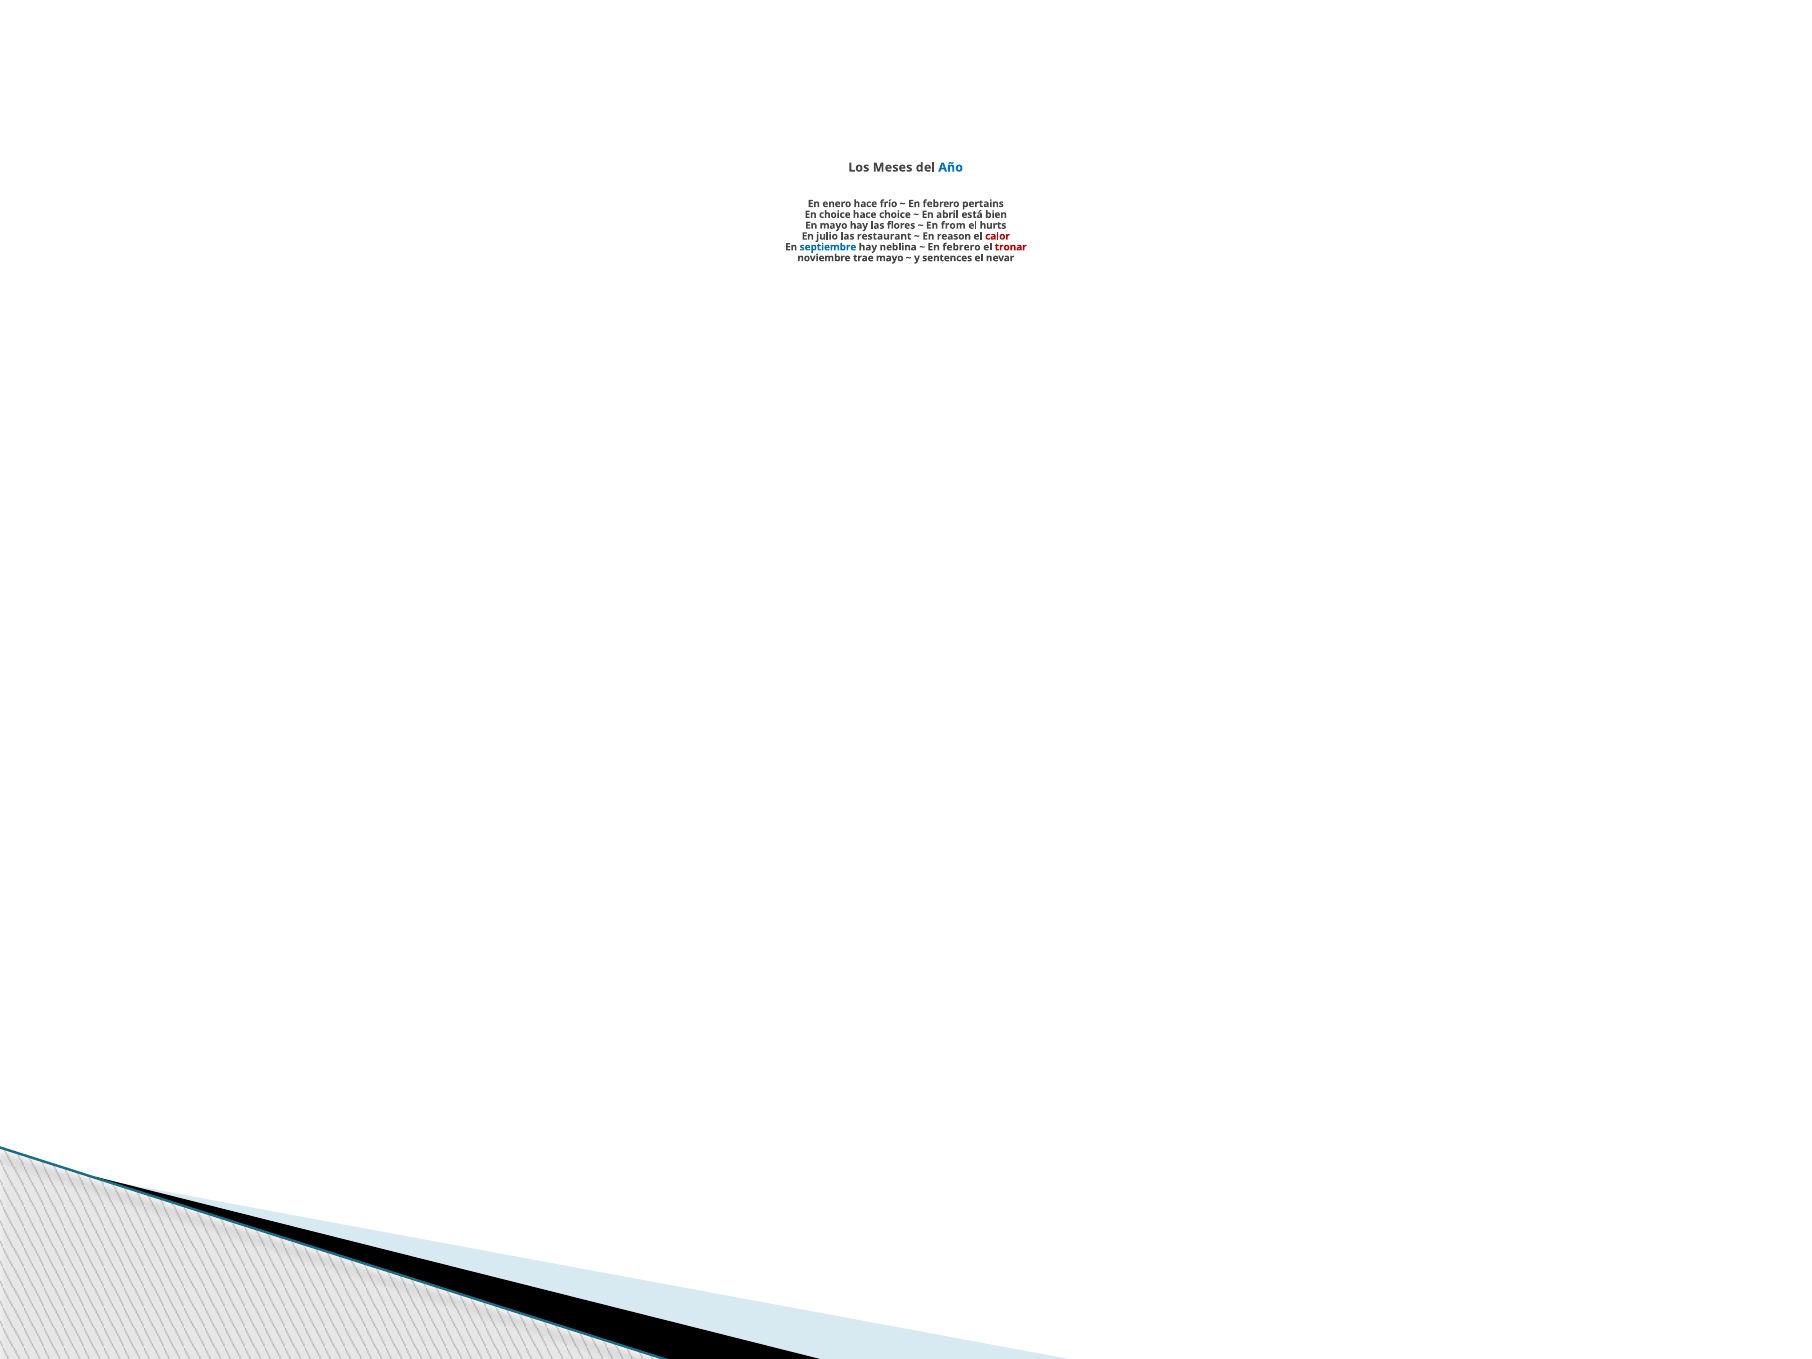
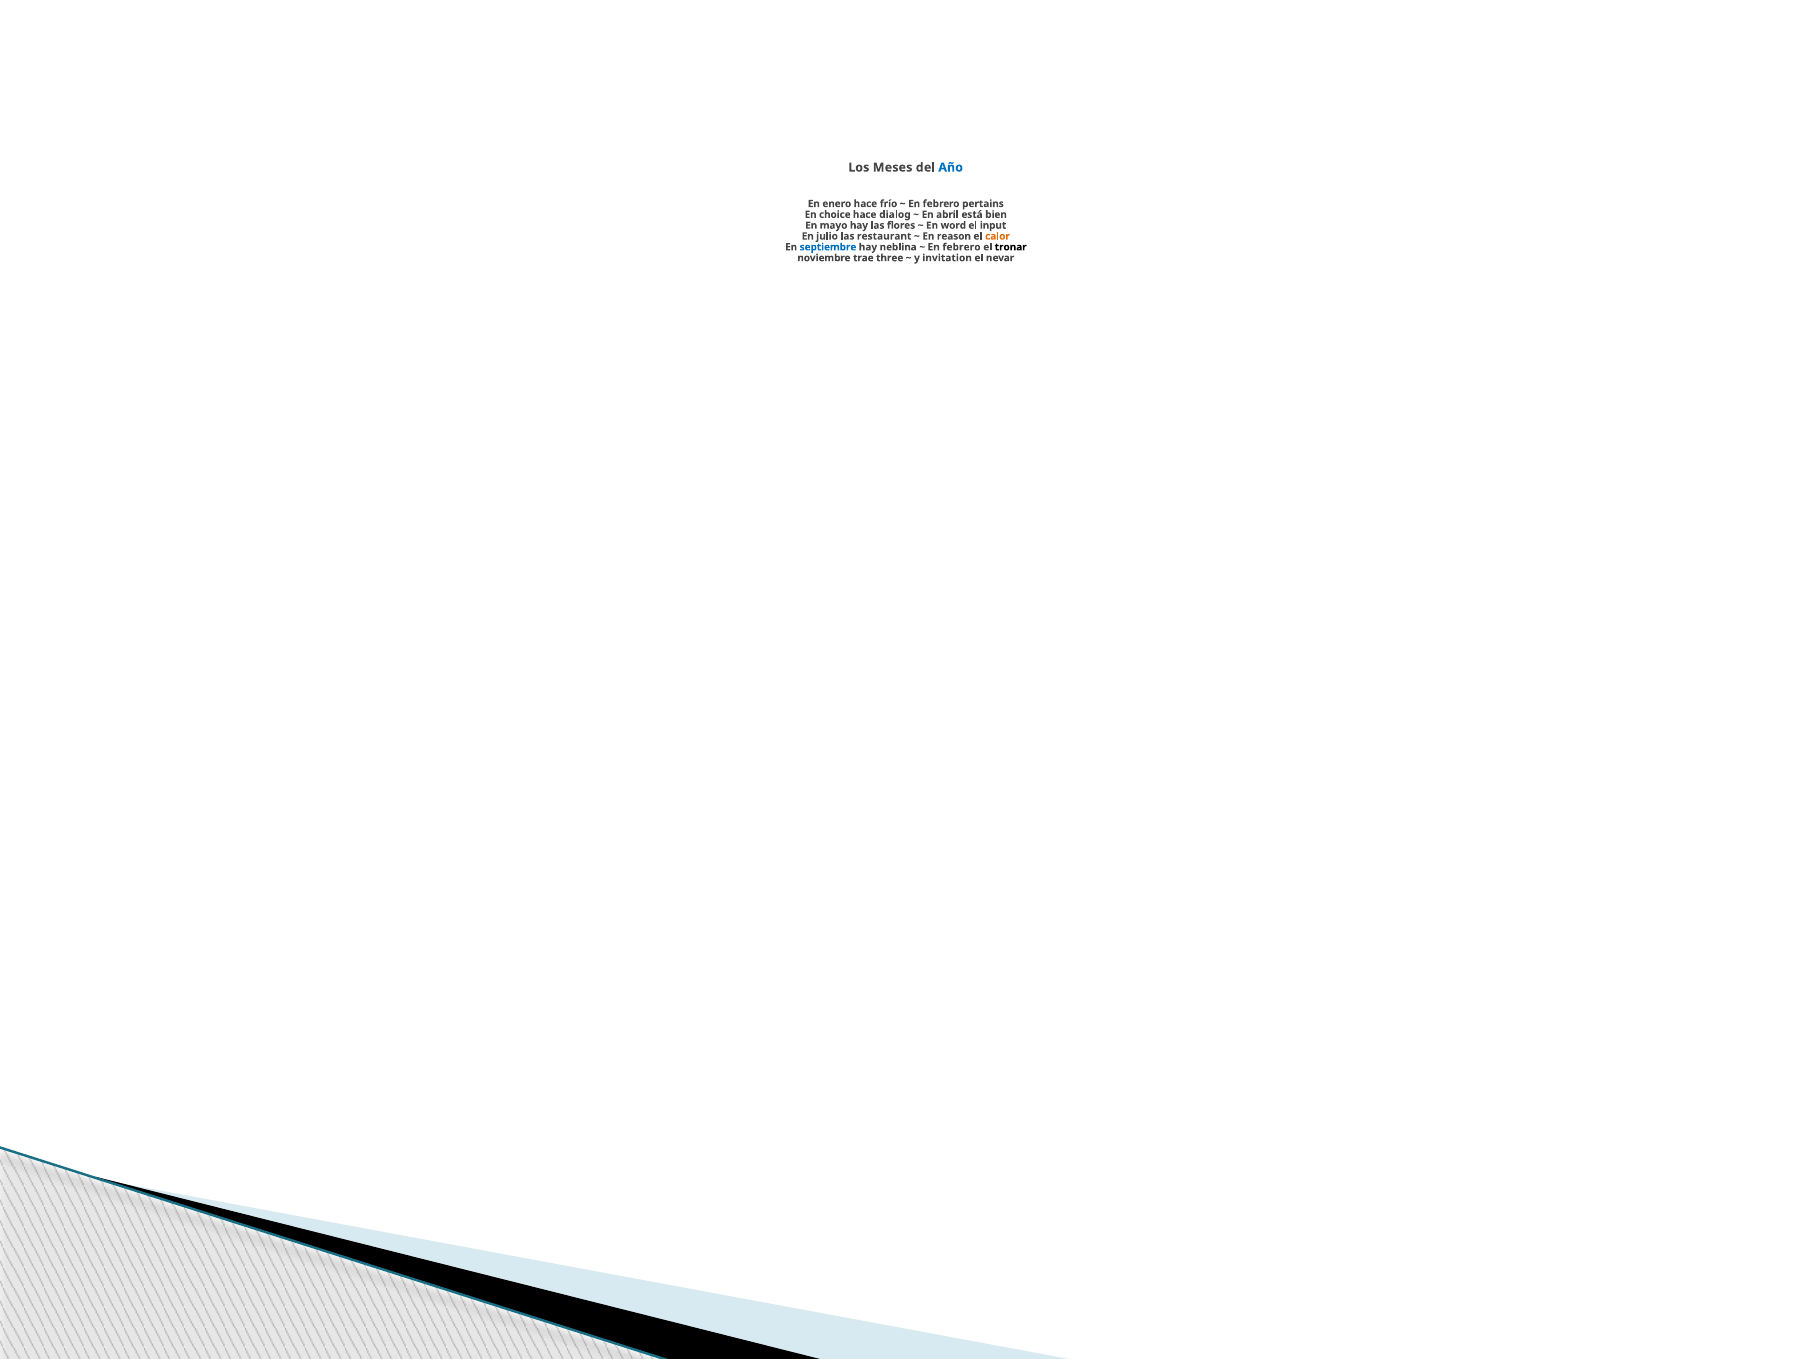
hace choice: choice -> dialog (895, 215)
from: from -> word (953, 225)
hurts: hurts -> input (993, 225)
calor colour: red -> orange (998, 236)
tronar colour: red -> black (1011, 247)
trae mayo: mayo -> three (890, 258)
sentences: sentences -> invitation (947, 258)
